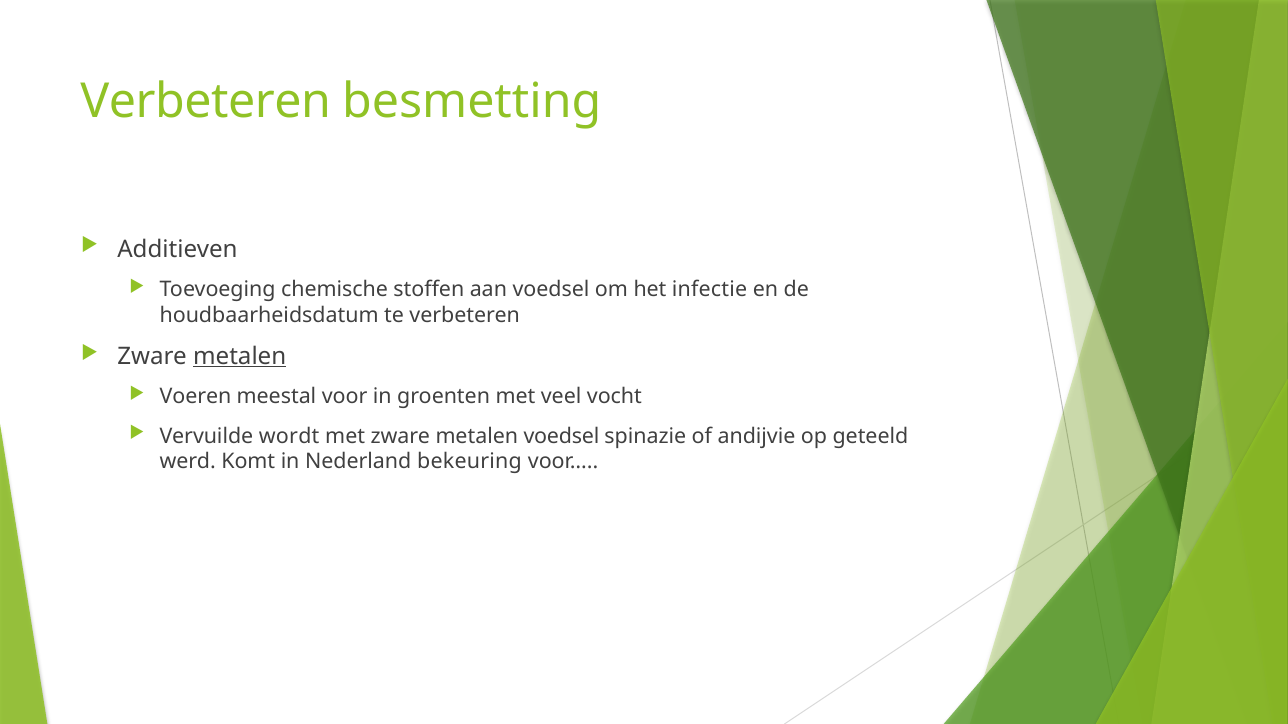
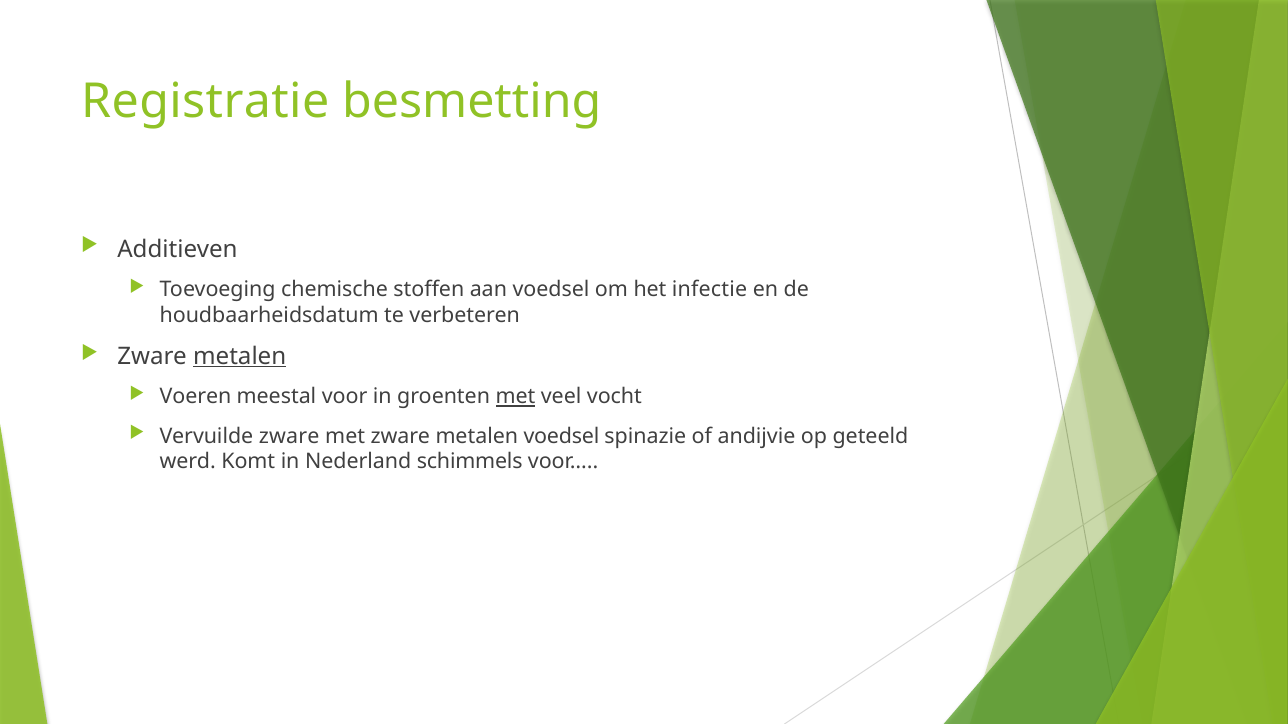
Verbeteren: Verbeteren -> Registratie (205, 102)
met underline: none -> present (515, 397)
Vervuilde wordt: wordt -> zware (289, 436)
bekeuring: bekeuring -> schimmels (470, 462)
